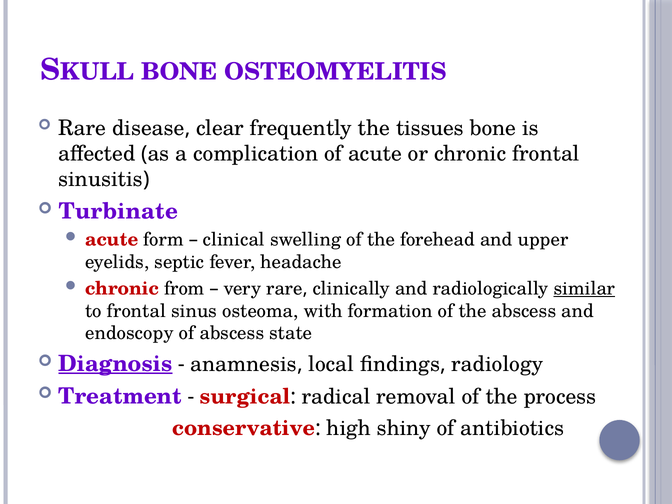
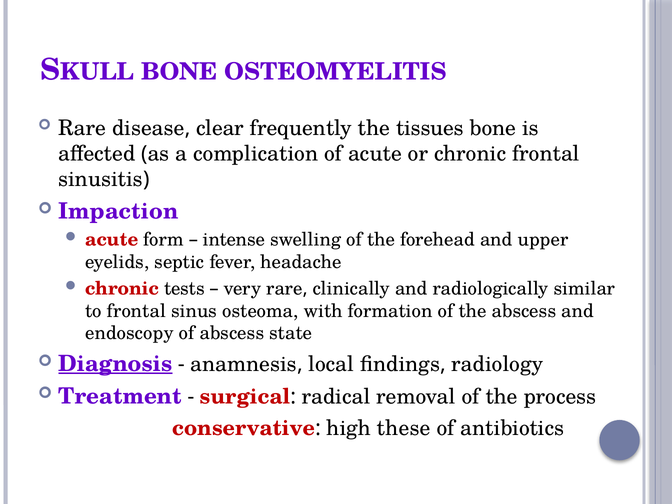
Turbinate: Turbinate -> Impaction (118, 211)
clinical: clinical -> intense (234, 240)
from: from -> tests (184, 288)
similar underline: present -> none (584, 288)
shiny: shiny -> these (404, 428)
